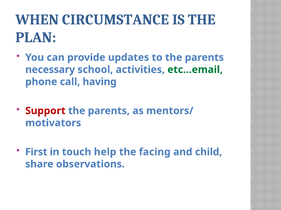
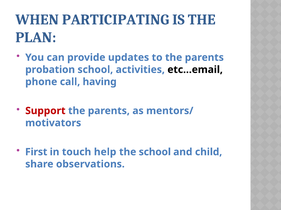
CIRCUMSTANCE: CIRCUMSTANCE -> PARTICIPATING (116, 20)
necessary: necessary -> probation (50, 70)
etc…email colour: green -> black (195, 70)
the facing: facing -> school (155, 152)
